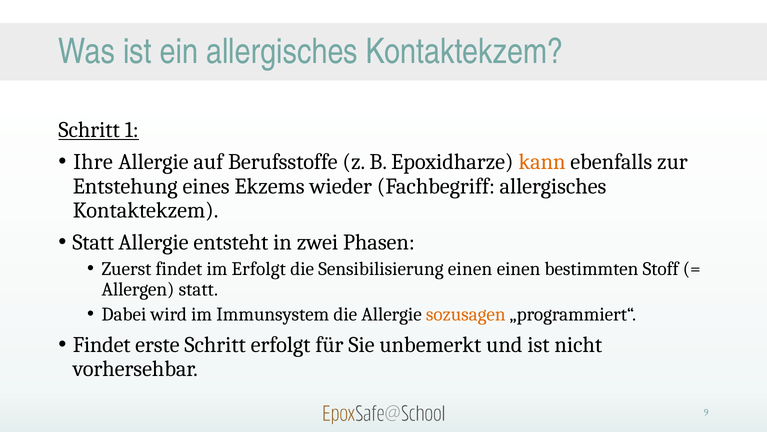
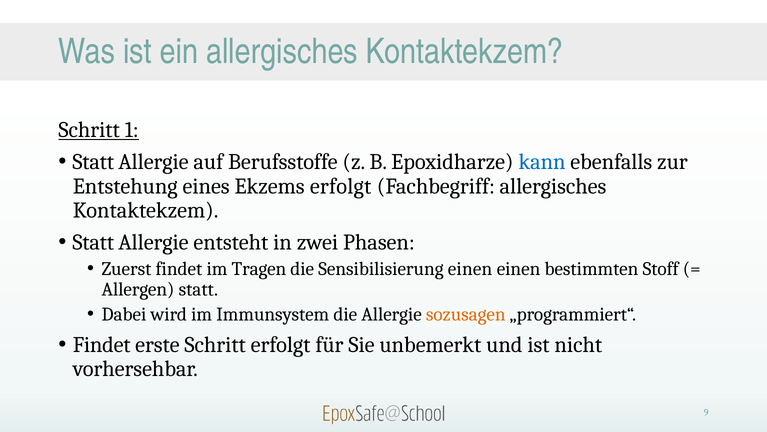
Ihre: Ihre -> Statt (93, 162)
kann colour: orange -> blue (542, 162)
Ekzems wieder: wieder -> erfolgt (341, 186)
im Erfolgt: Erfolgt -> Tragen (259, 269)
